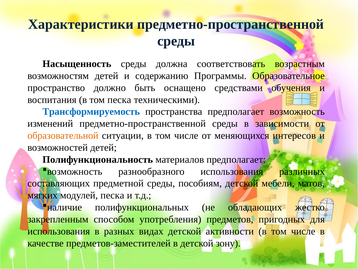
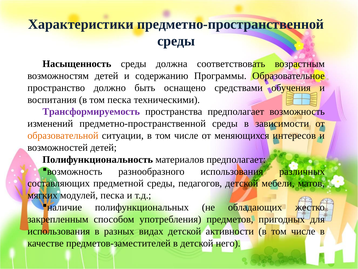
Трансформируемость colour: blue -> purple (91, 111)
пособиям: пособиям -> педагогов (200, 183)
зону: зону -> него (228, 243)
